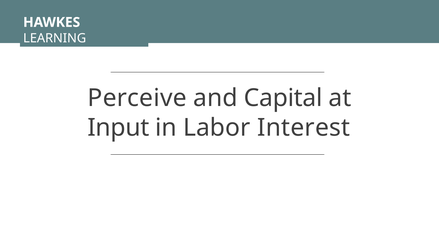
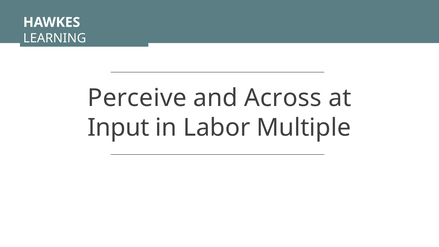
Capital: Capital -> Across (283, 98)
Interest: Interest -> Multiple (304, 128)
